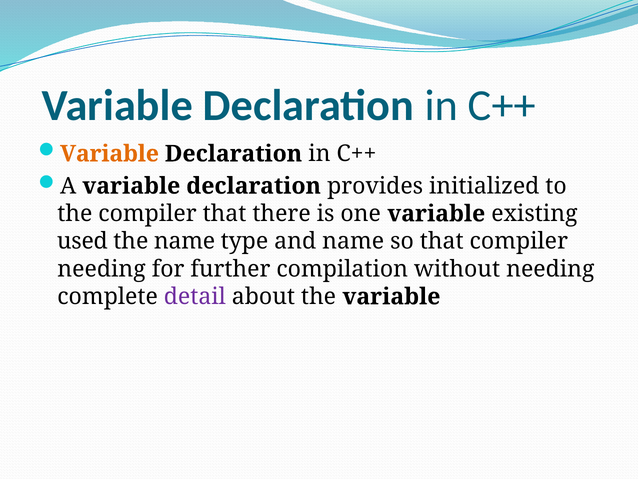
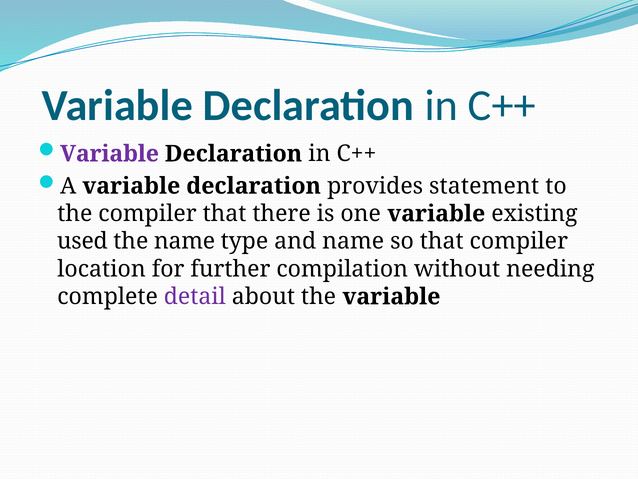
Variable colour: orange -> purple (109, 154)
initialized: initialized -> statement (484, 186)
needing: needing -> location (102, 269)
